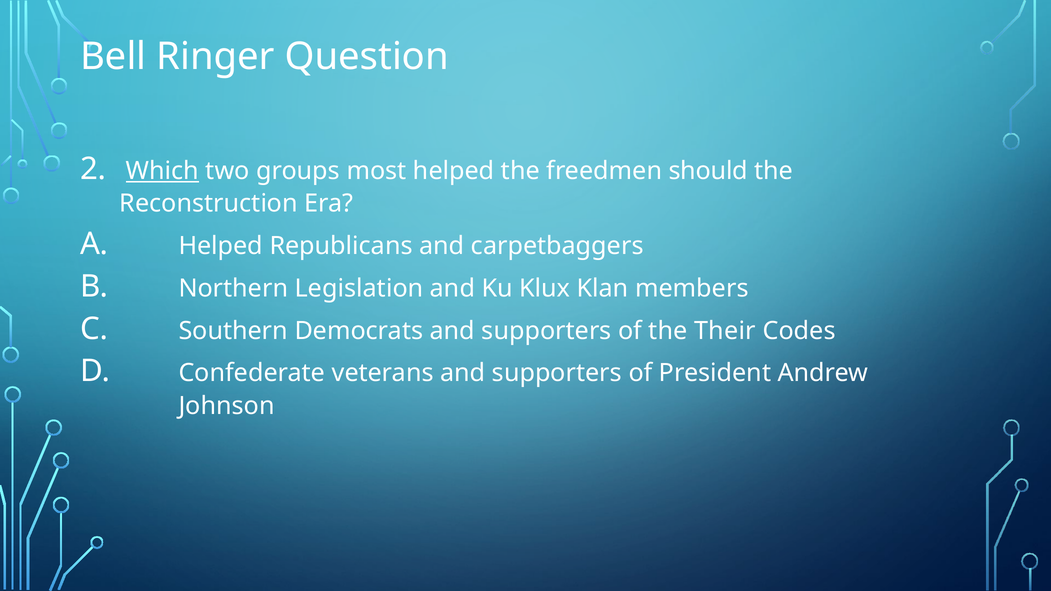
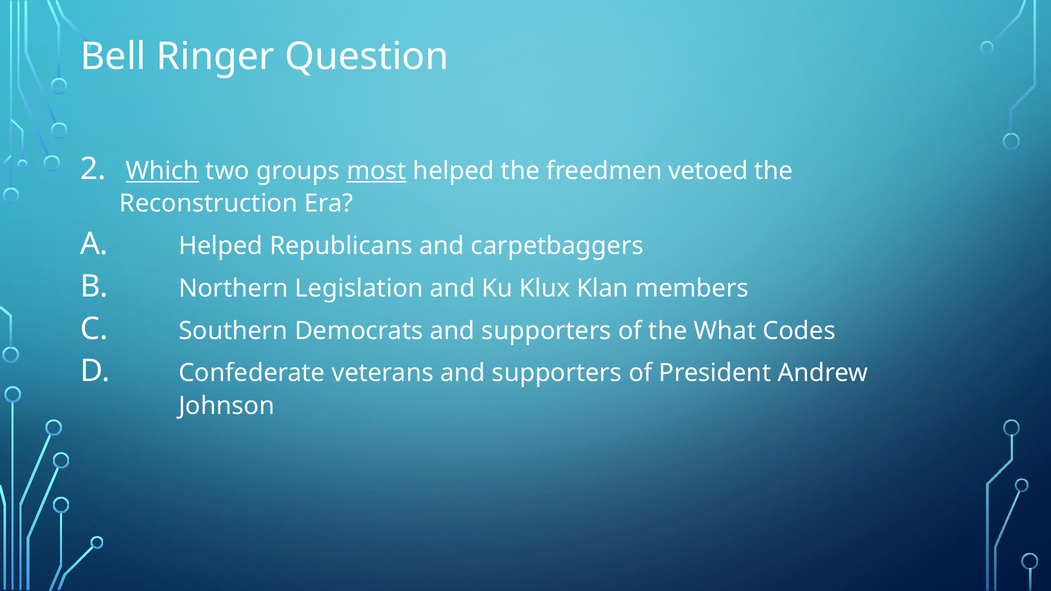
most underline: none -> present (376, 171)
should: should -> vetoed (708, 171)
Their: Their -> What (725, 331)
